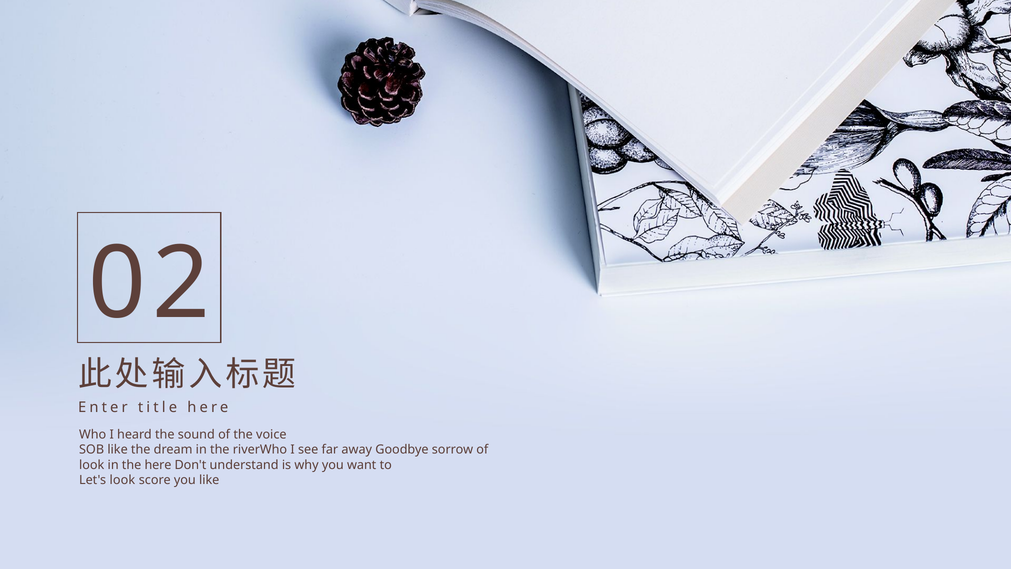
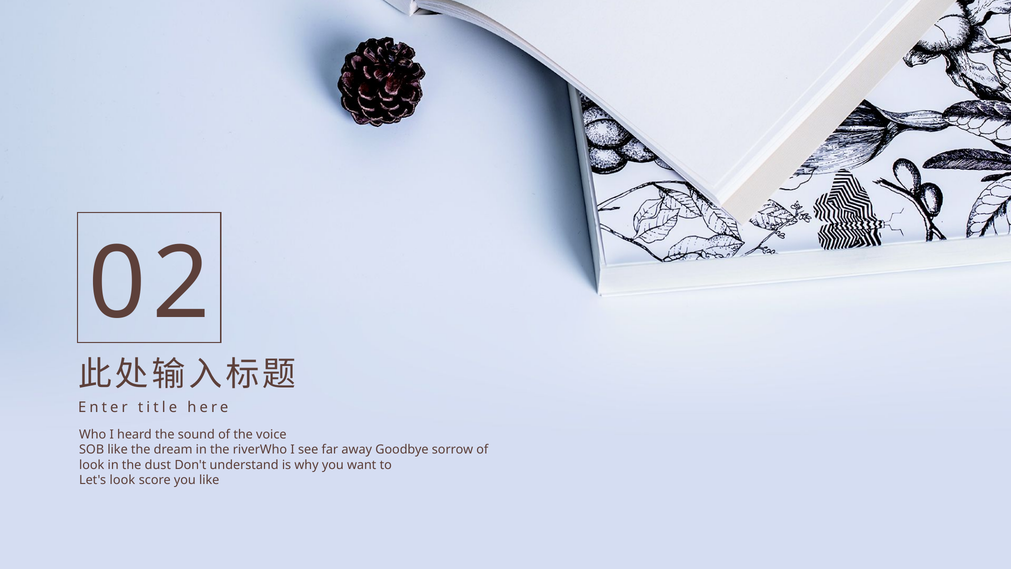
the here: here -> dust (158, 465)
